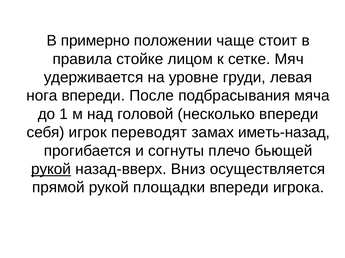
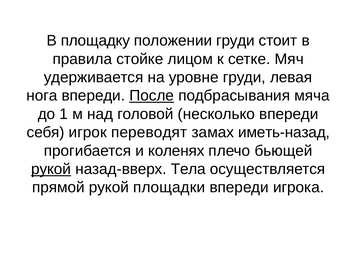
примерно: примерно -> площадку (95, 41)
положении чаще: чаще -> груди (235, 41)
После underline: none -> present (152, 96)
согнуты: согнуты -> коленях (176, 151)
Вниз: Вниз -> Тела (188, 170)
